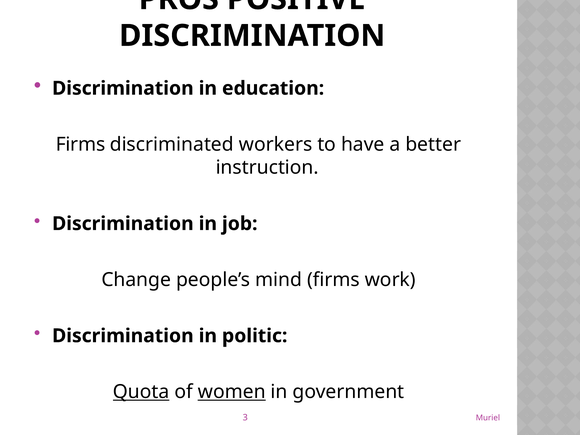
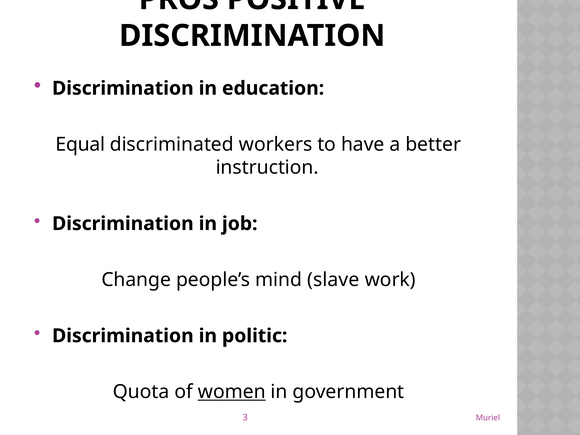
Firms: Firms -> Equal (80, 144)
mind firms: firms -> slave (333, 280)
Quota underline: present -> none (141, 392)
